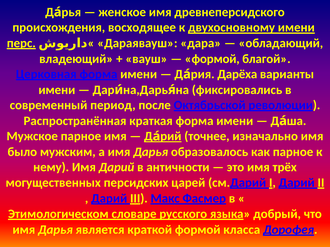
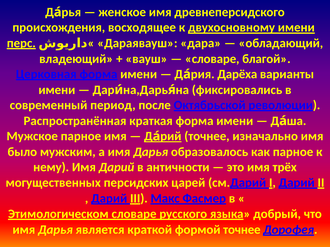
формой: формой -> словаре (212, 59)
формой класса: класса -> точнее (242, 230)
